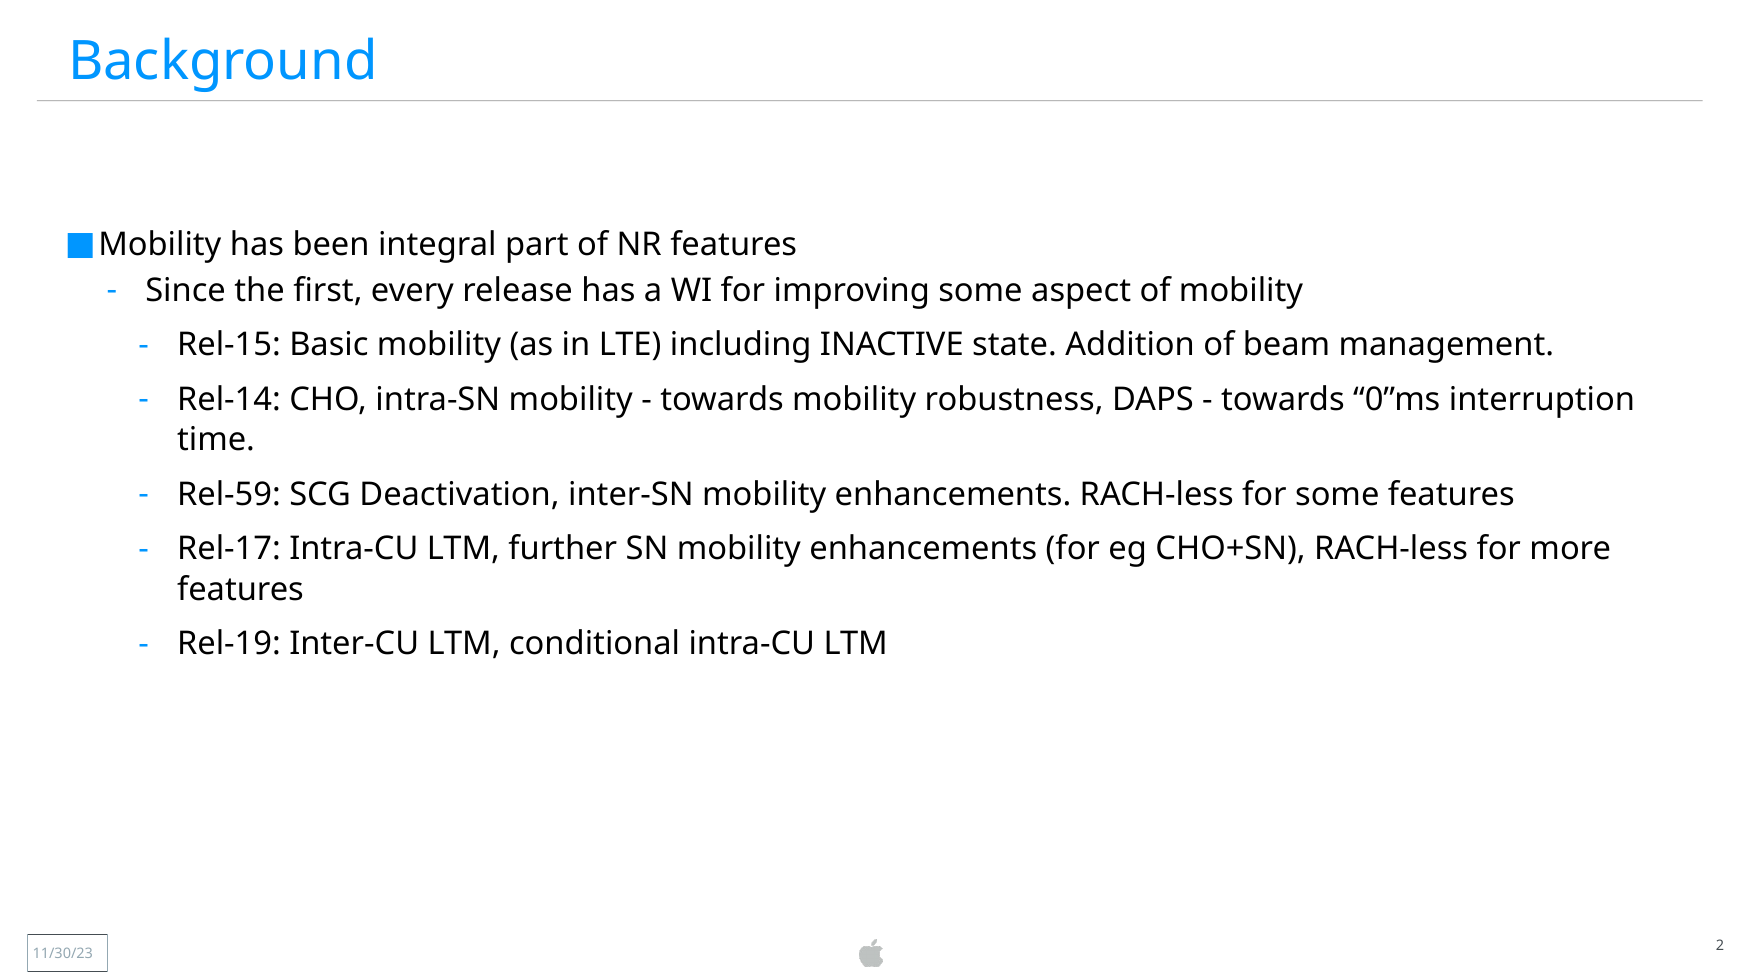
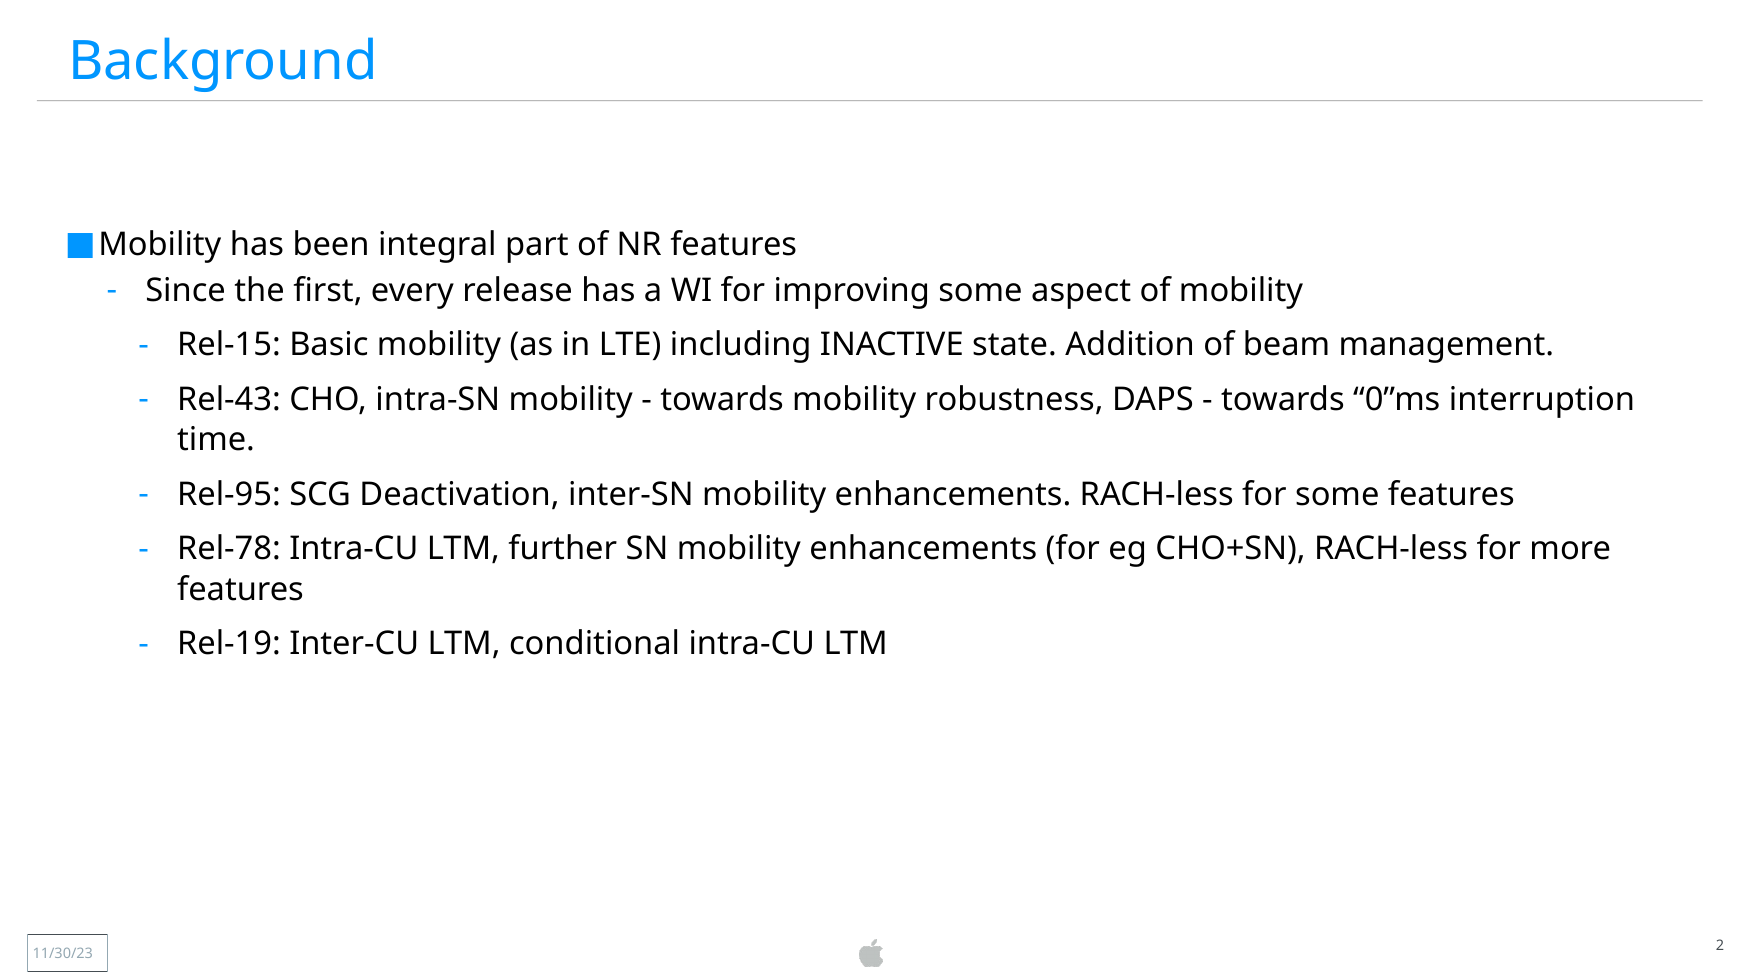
Rel-14: Rel-14 -> Rel-43 (229, 399)
Rel-59: Rel-59 -> Rel-95 (229, 494)
Rel-17: Rel-17 -> Rel-78 (229, 549)
